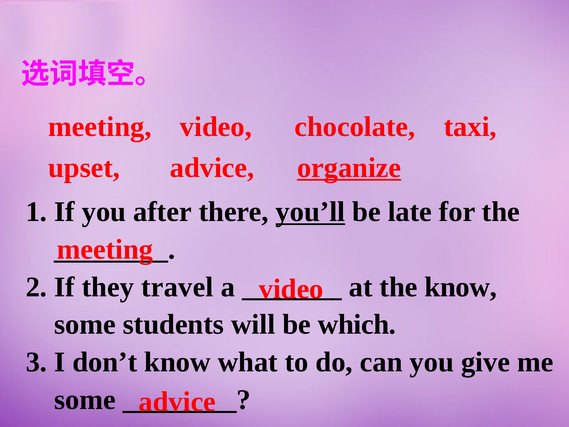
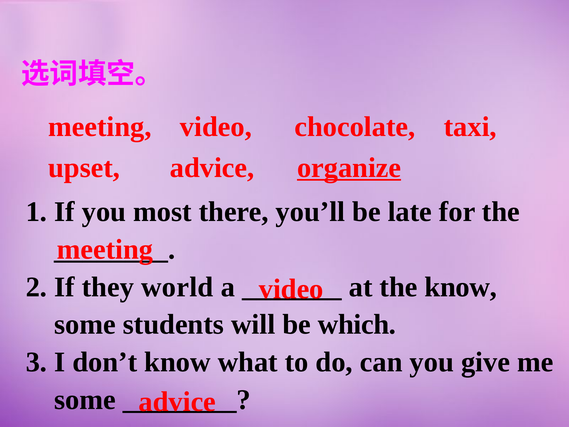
after: after -> most (162, 212)
you’ll underline: present -> none (310, 212)
travel: travel -> world (177, 287)
